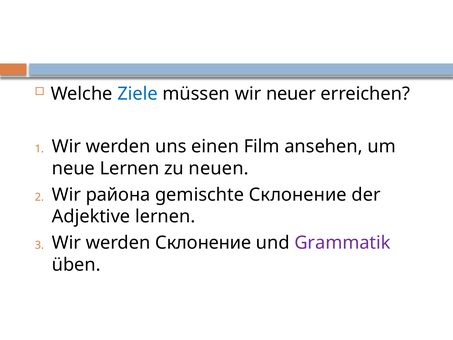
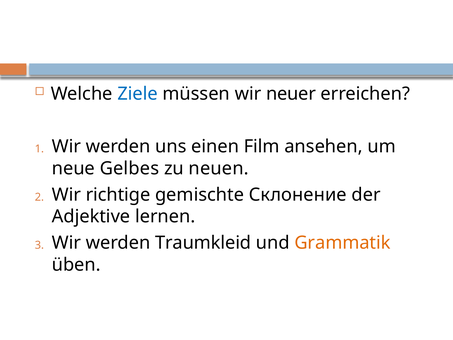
neue Lernen: Lernen -> Gelbes (129, 168)
района: района -> richtige (118, 195)
werden Склонение: Склонение -> Traumkleid (203, 243)
Grammatik colour: purple -> orange (342, 243)
